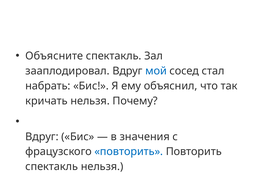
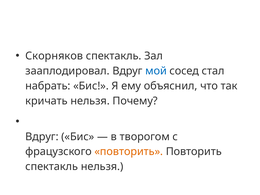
Объясните: Объясните -> Скорняков (54, 56)
значения: значения -> творогом (145, 137)
повторить colour: blue -> orange (129, 152)
